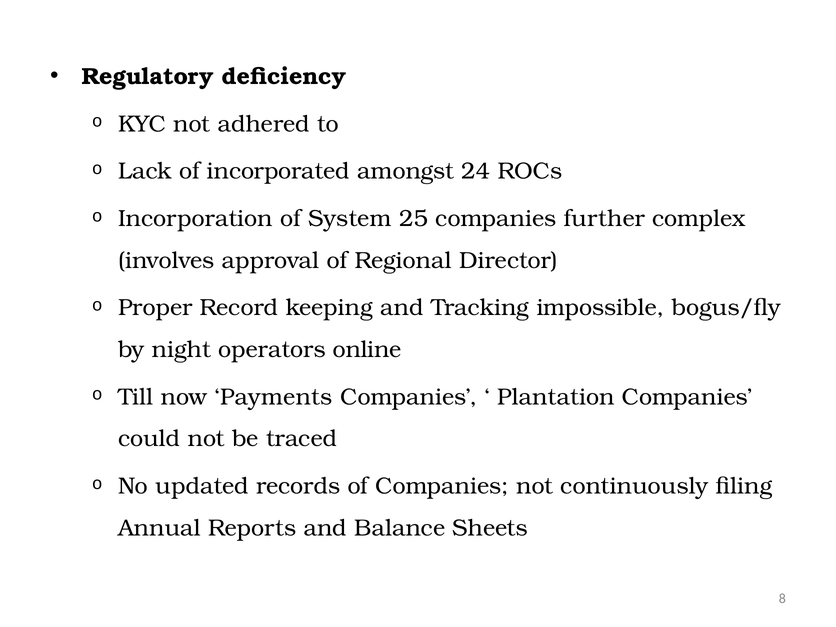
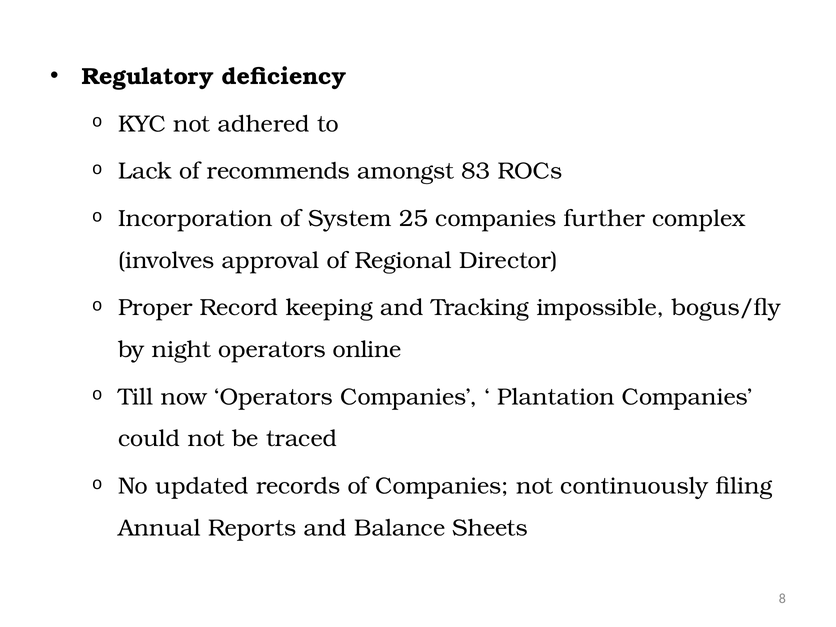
incorporated: incorporated -> recommends (278, 171)
24: 24 -> 83 (476, 171)
now Payments: Payments -> Operators (274, 397)
